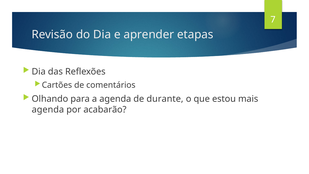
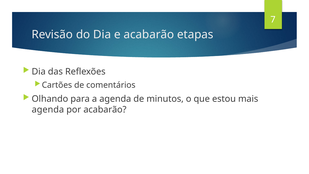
e aprender: aprender -> acabarão (149, 34)
durante: durante -> minutos (165, 99)
